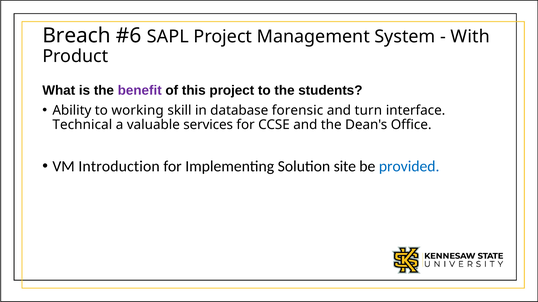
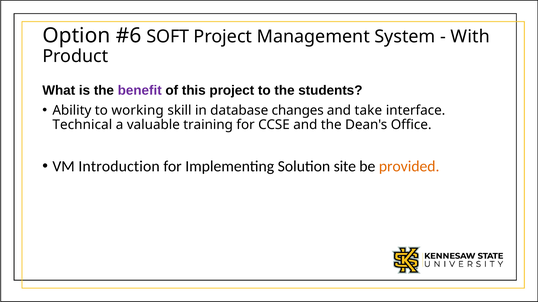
Breach: Breach -> Option (76, 36)
SAPL: SAPL -> SOFT (168, 37)
forensic: forensic -> changes (298, 111)
turn: turn -> take (368, 111)
services: services -> training (208, 125)
provided colour: blue -> orange (409, 167)
